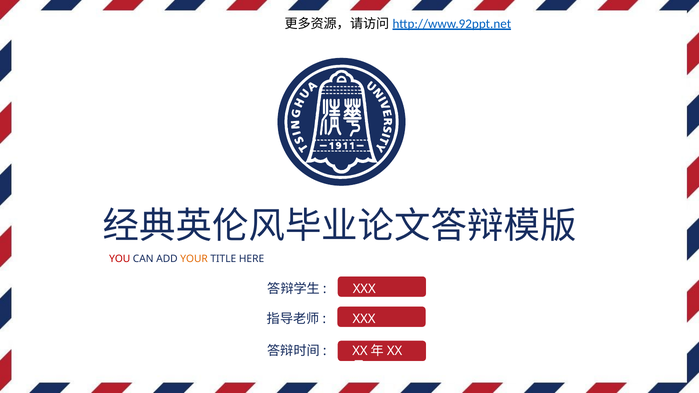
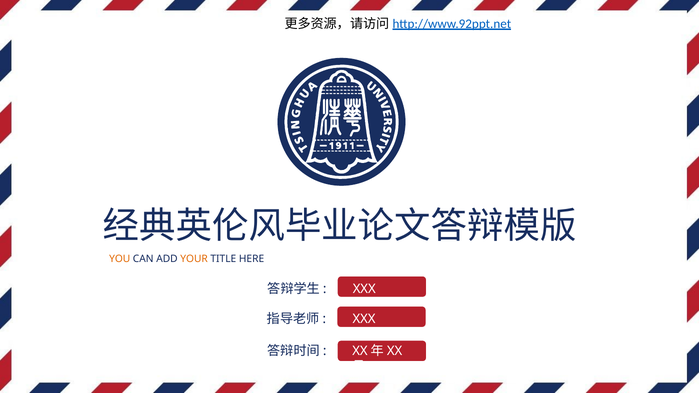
YOU colour: red -> orange (120, 259)
